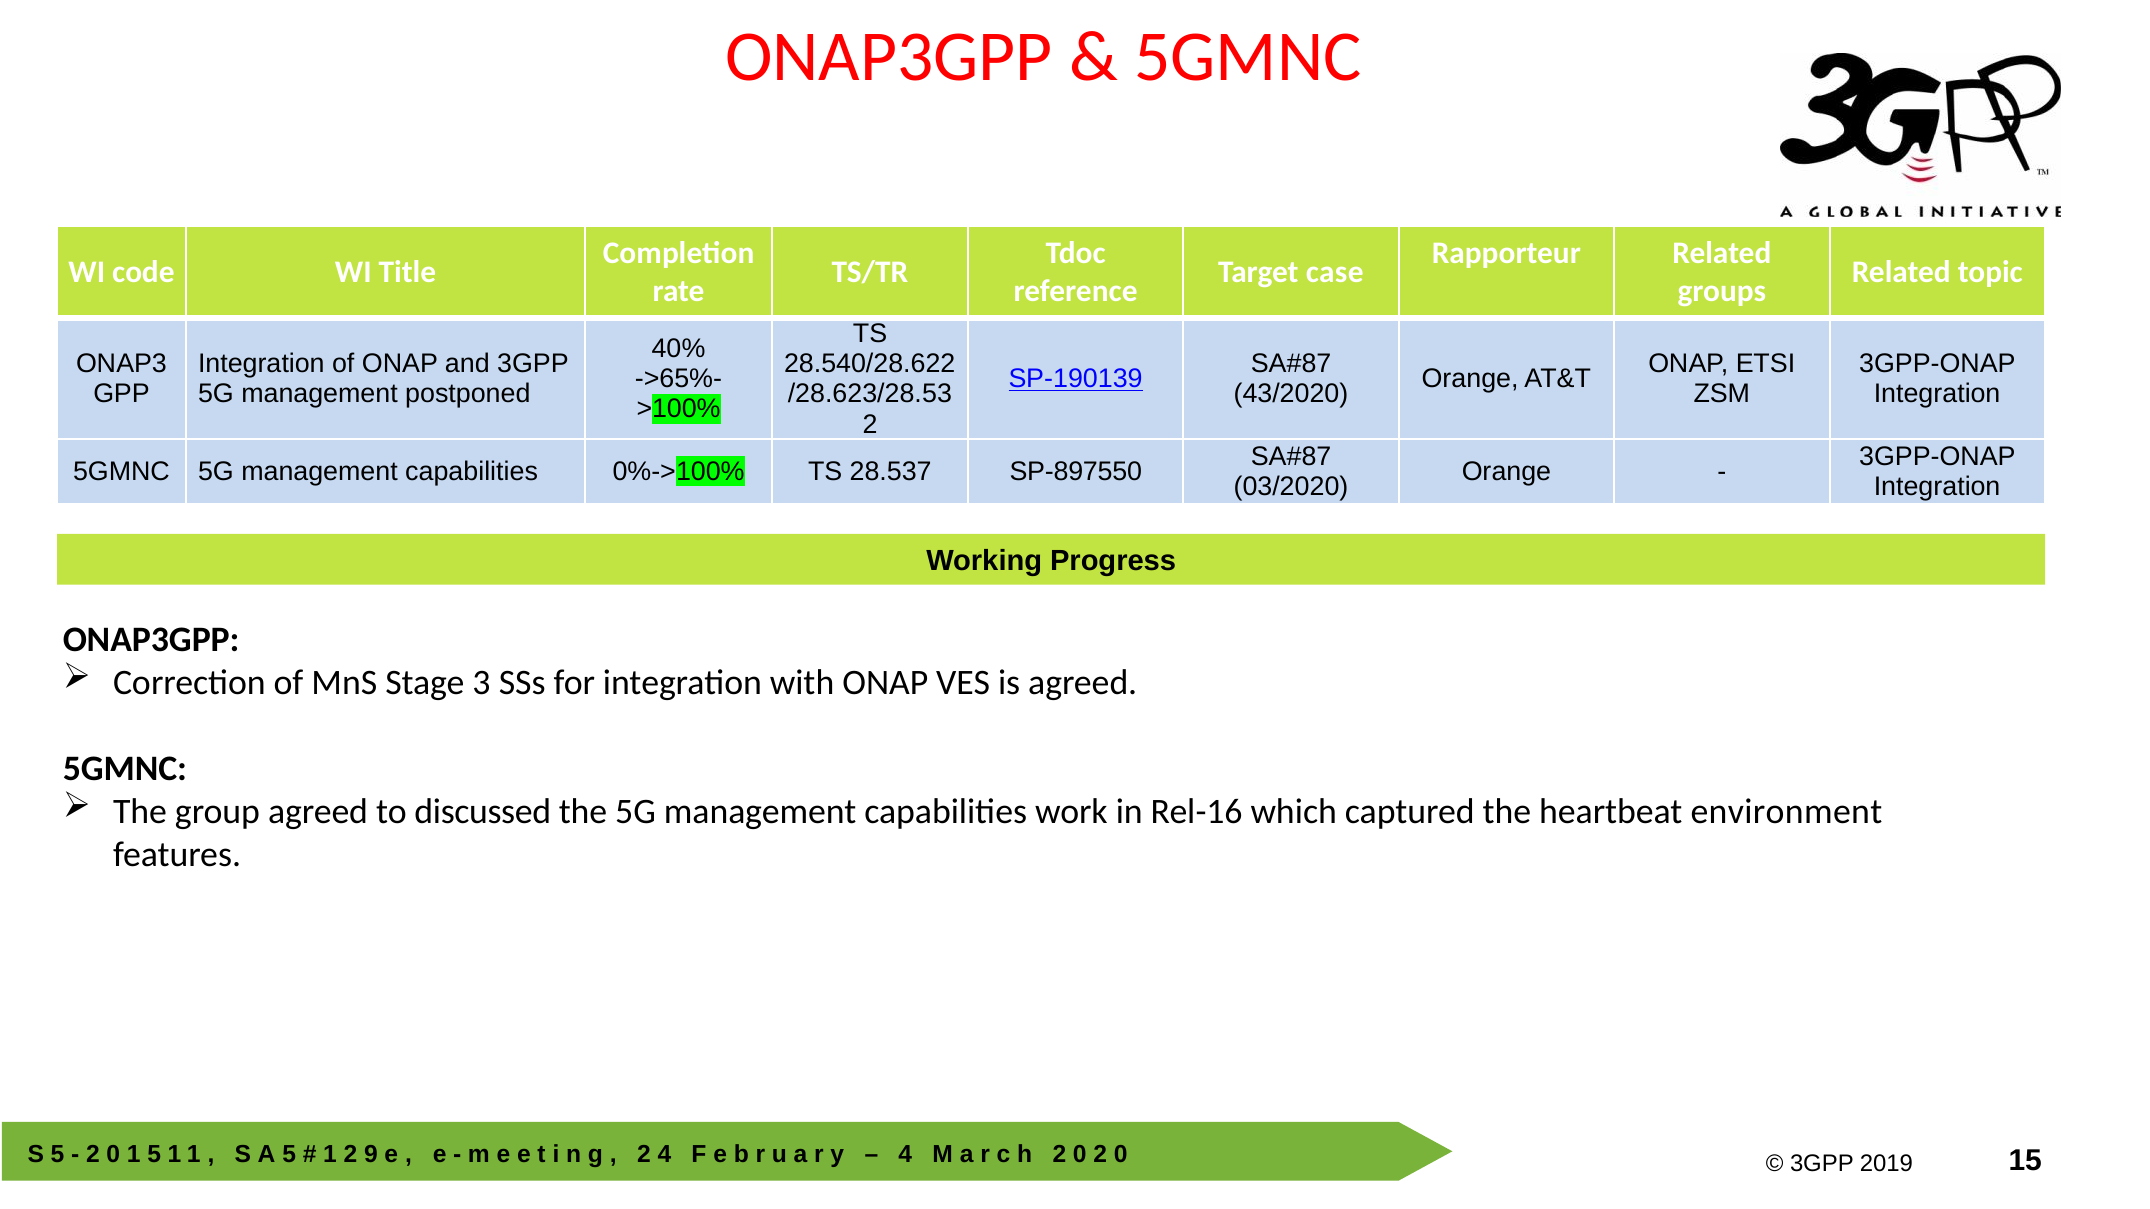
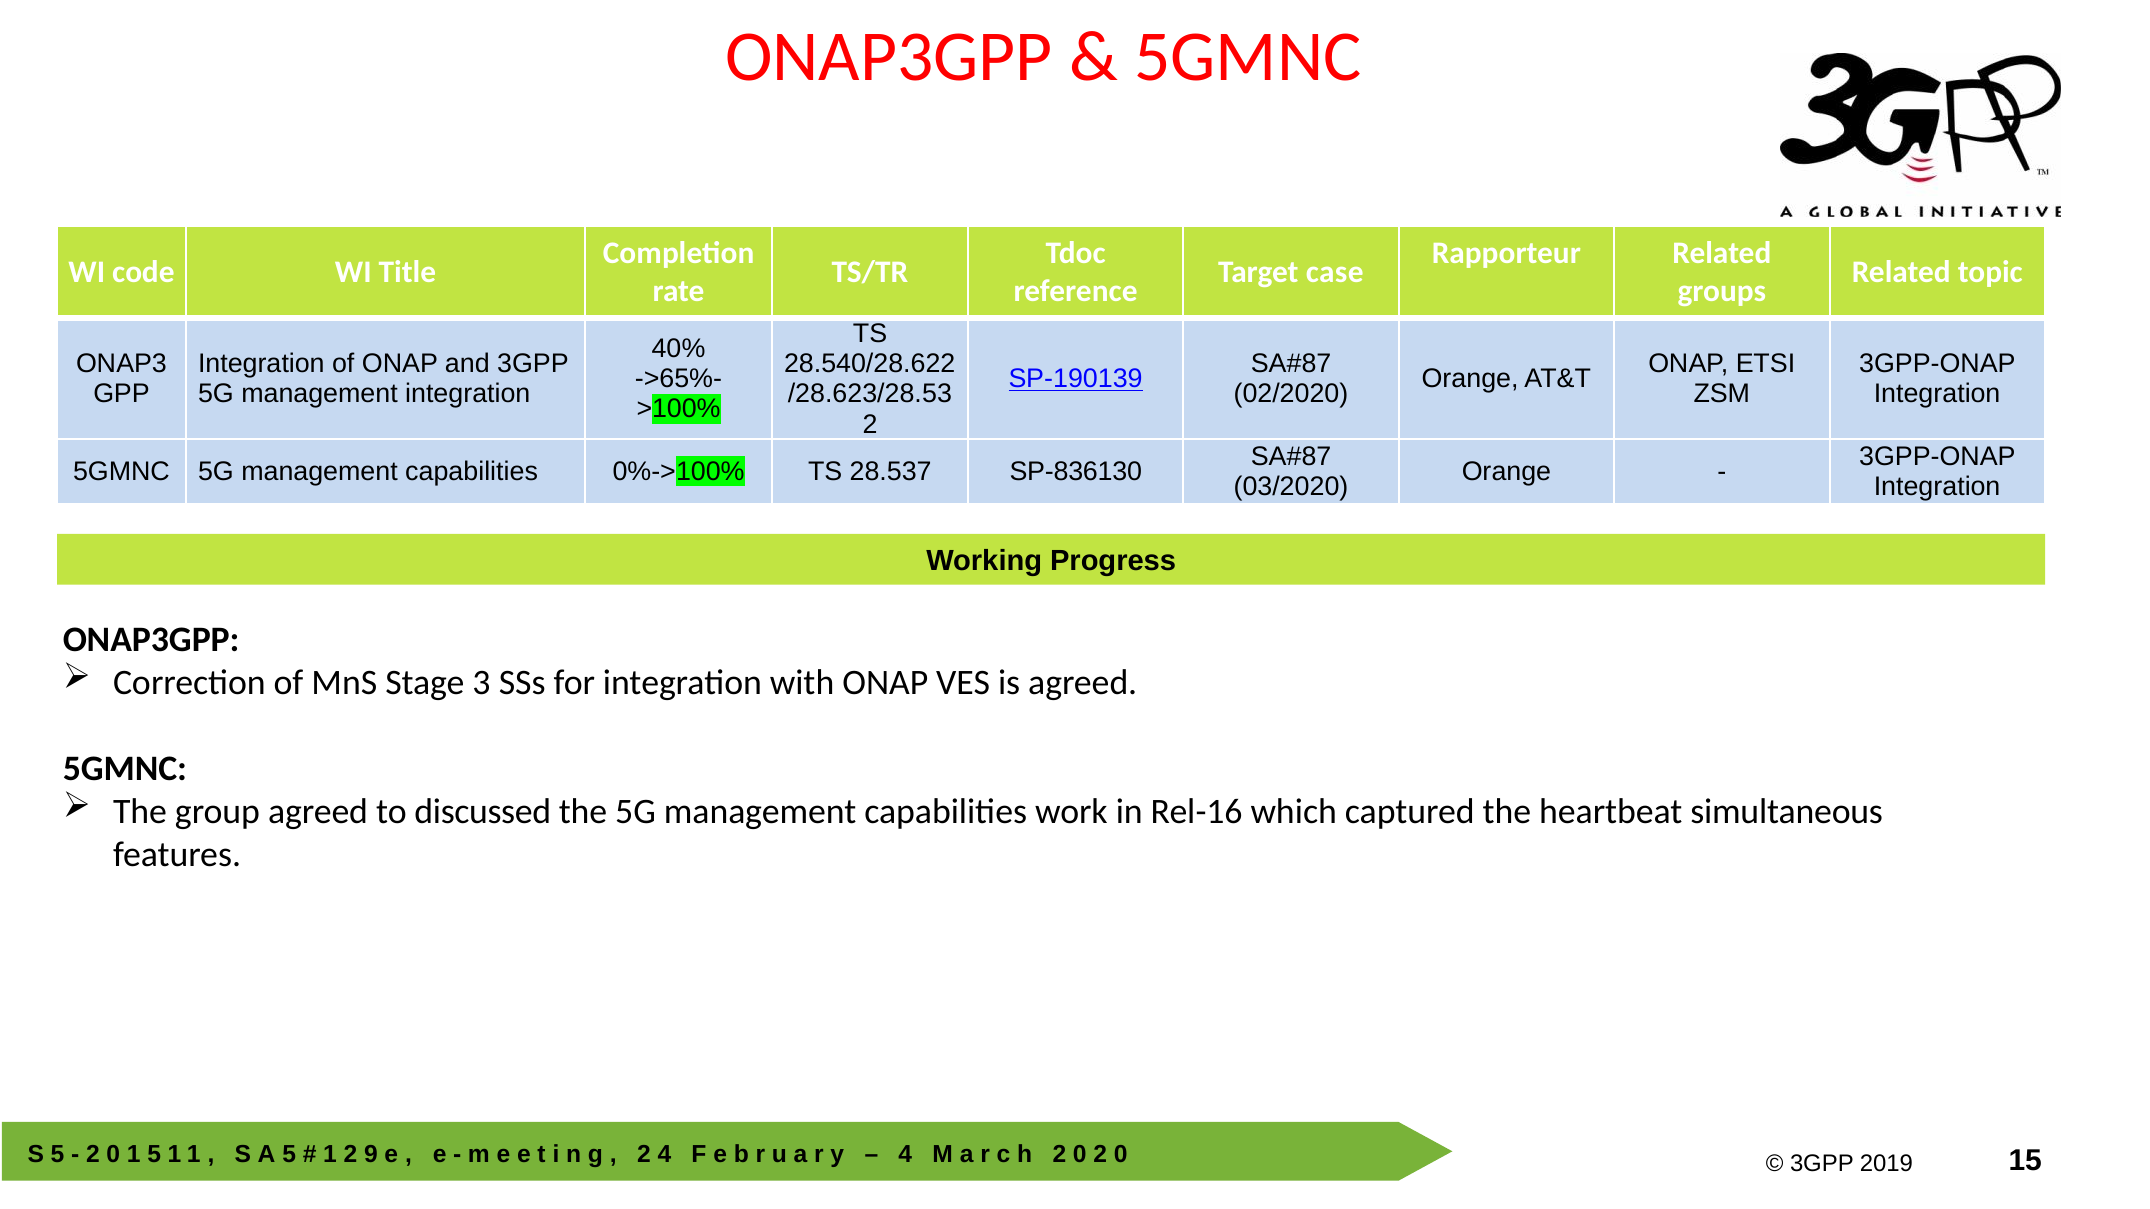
management postponed: postponed -> integration (468, 394)
43/2020: 43/2020 -> 02/2020 (1291, 394)
SP-897550: SP-897550 -> SP-836130 (1076, 472)
environment: environment -> simultaneous (1787, 812)
